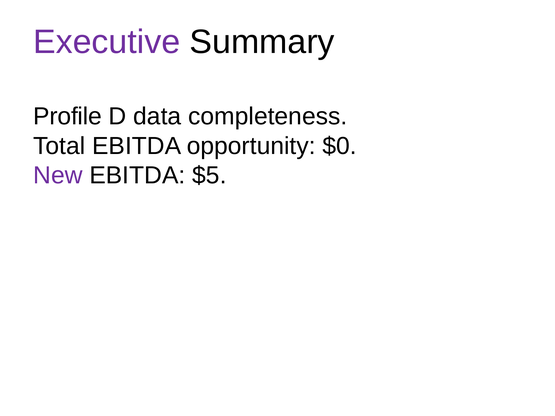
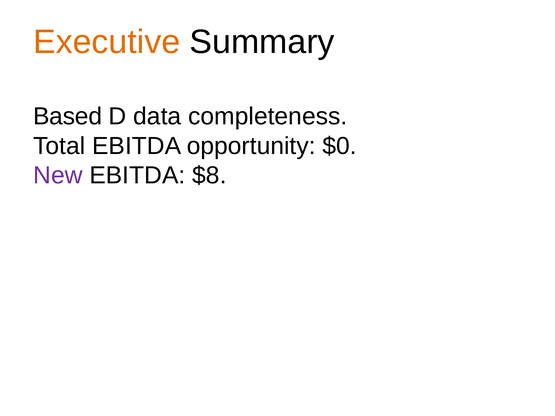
Executive colour: purple -> orange (107, 42)
Profile: Profile -> Based (68, 116)
$5: $5 -> $8 (209, 176)
